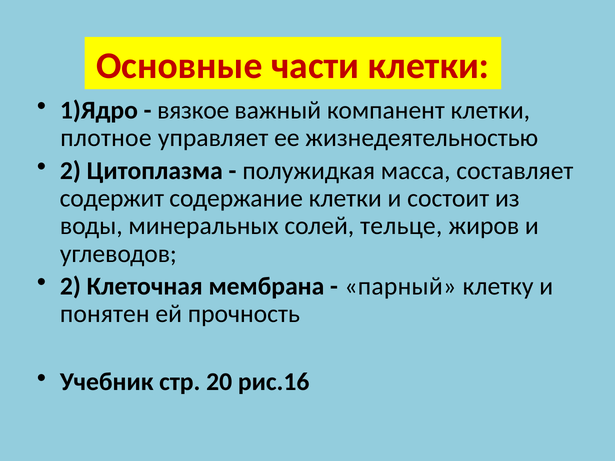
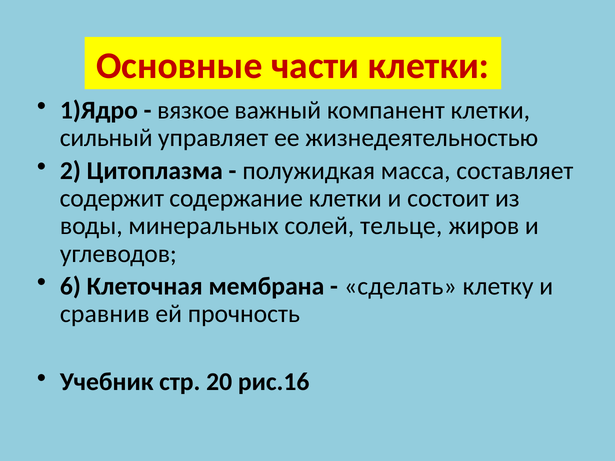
плотное: плотное -> сильный (106, 138)
2: 2 -> 6 (70, 286)
парный: парный -> сделать (400, 286)
понятен: понятен -> сравнив (105, 314)
